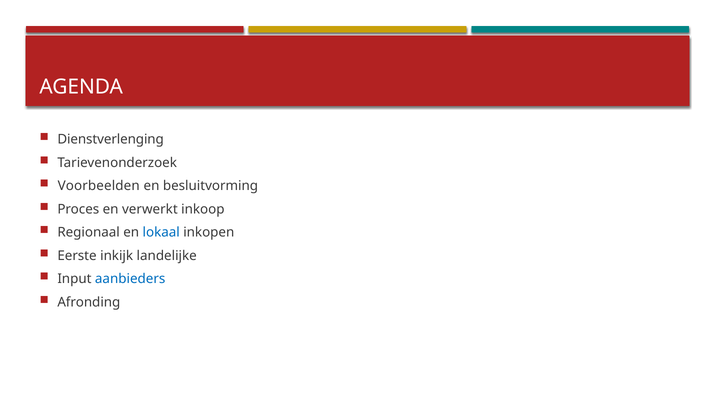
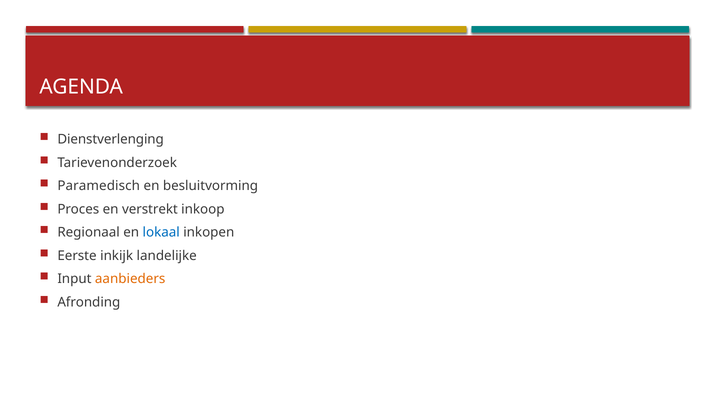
Voorbeelden: Voorbeelden -> Paramedisch (99, 186)
verwerkt: verwerkt -> verstrekt (150, 209)
aanbieders colour: blue -> orange (130, 279)
